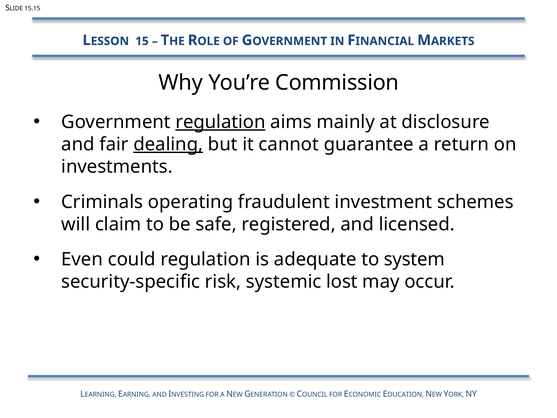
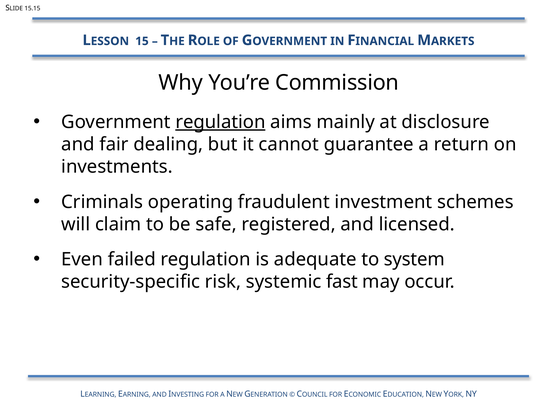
dealing underline: present -> none (168, 144)
could: could -> failed (132, 259)
lost: lost -> fast (342, 282)
